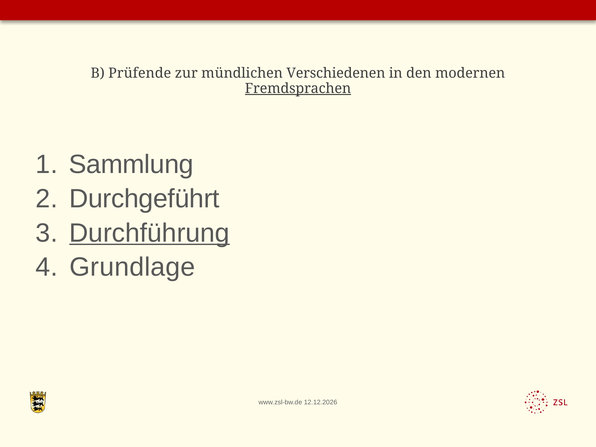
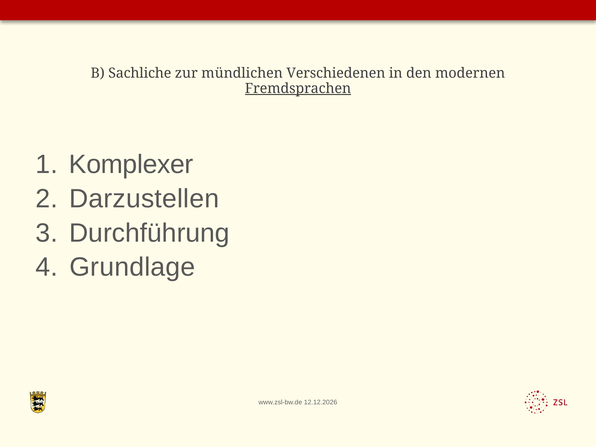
Prüfende: Prüfende -> Sachliche (140, 73)
Sammlung: Sammlung -> Komplexer (131, 164)
Durchgeführt: Durchgeführt -> Darzustellen (144, 199)
Durchführung underline: present -> none (149, 233)
